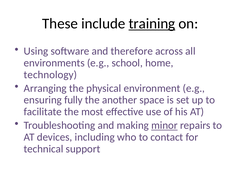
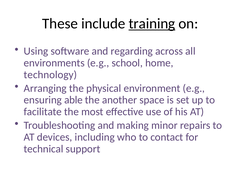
therefore: therefore -> regarding (132, 51)
fully: fully -> able (73, 100)
minor underline: present -> none (164, 125)
